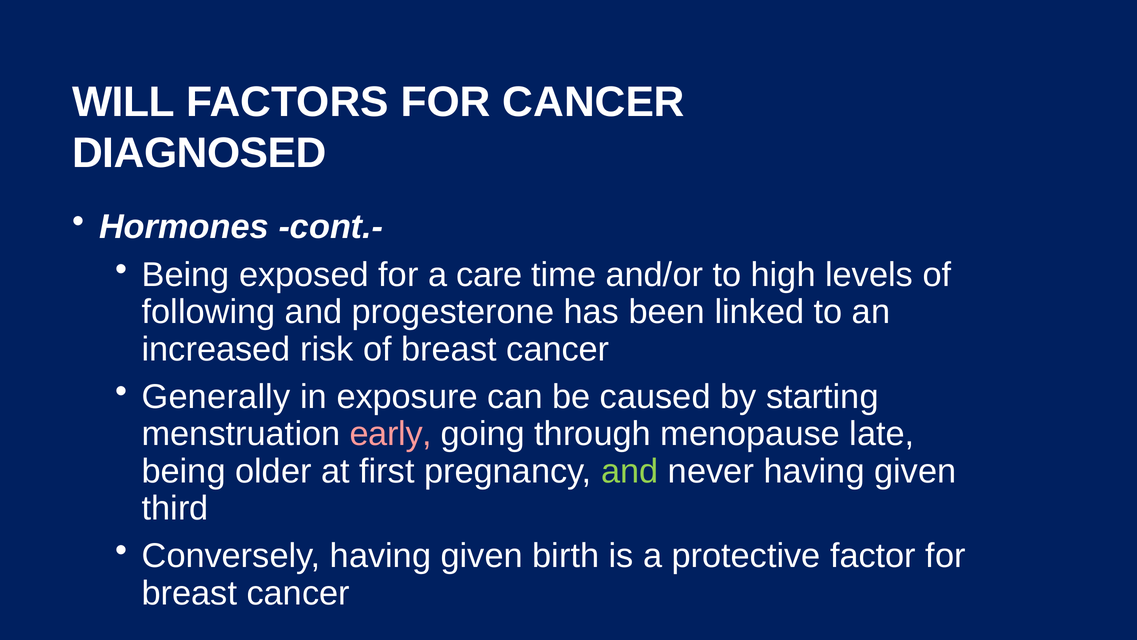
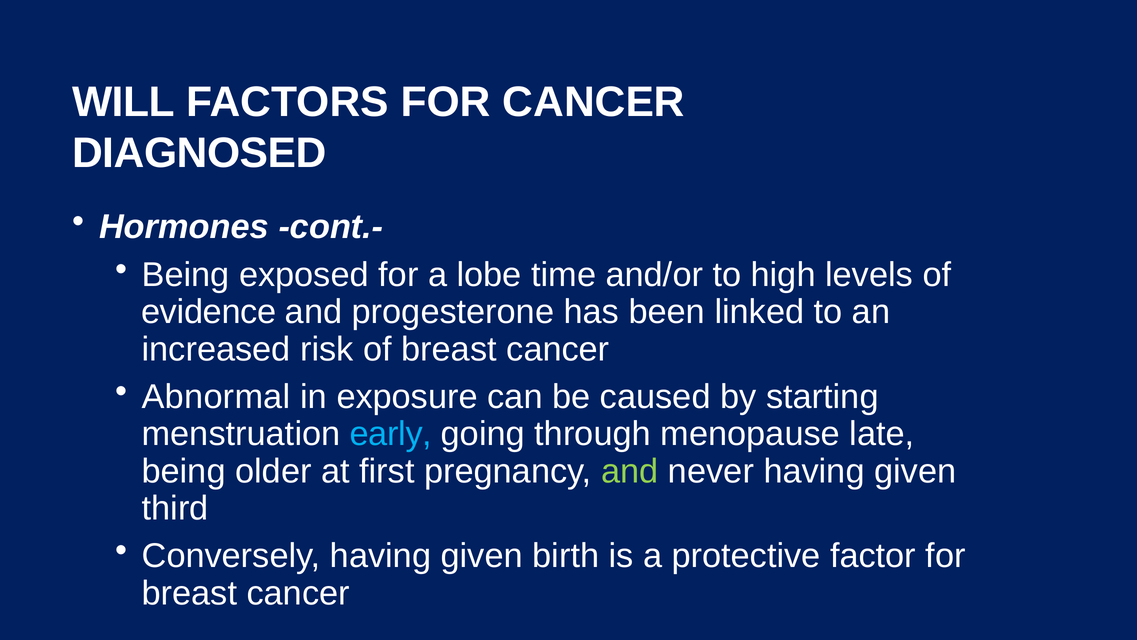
care: care -> lobe (489, 275)
following: following -> evidence (209, 312)
Generally: Generally -> Abnormal (216, 397)
early colour: pink -> light blue (391, 434)
